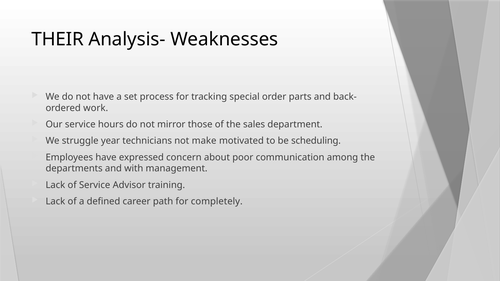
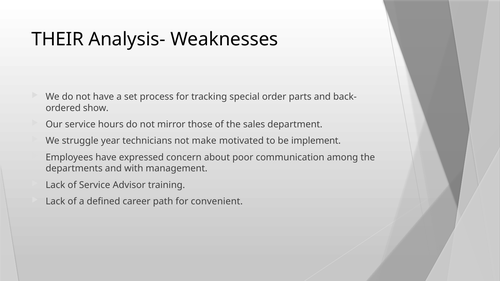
work: work -> show (96, 108)
scheduling: scheduling -> implement (316, 141)
completely: completely -> convenient (217, 202)
